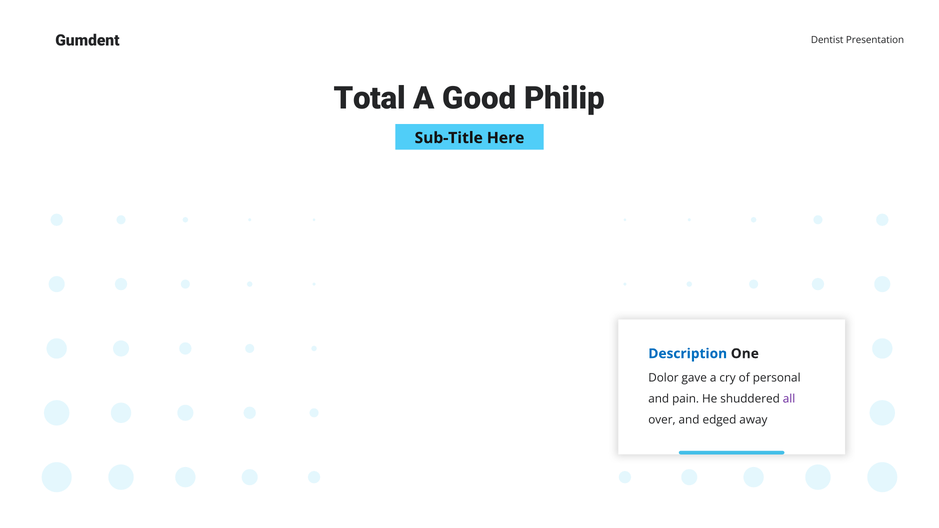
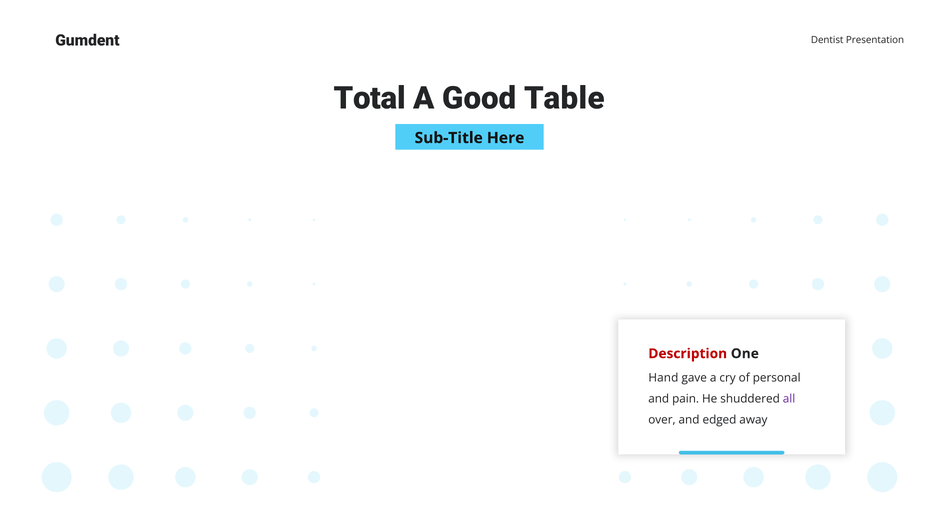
Philip: Philip -> Table (564, 99)
Description colour: blue -> red (688, 354)
Dolor: Dolor -> Hand (663, 378)
